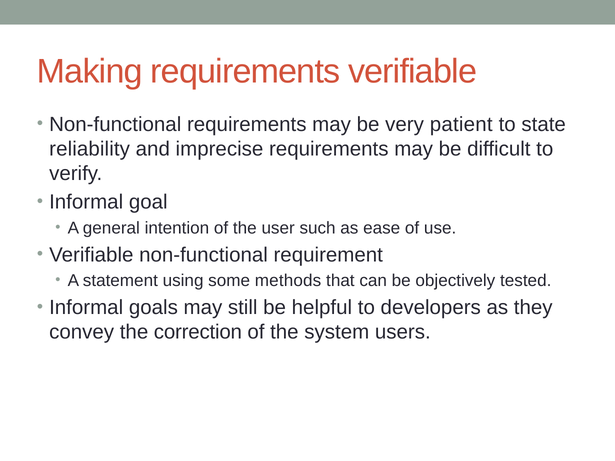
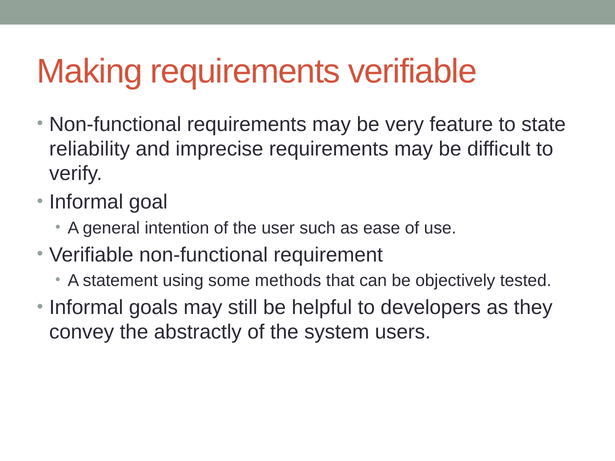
patient: patient -> feature (461, 124)
correction: correction -> abstractly (198, 332)
